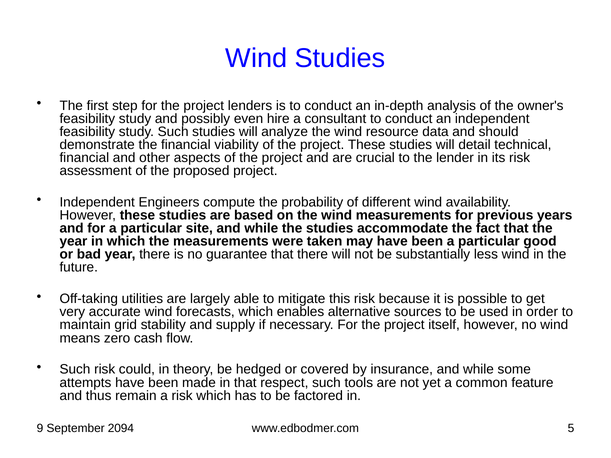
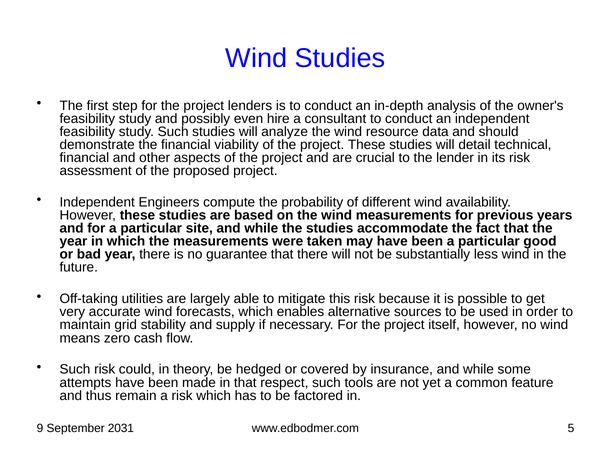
2094: 2094 -> 2031 (121, 428)
